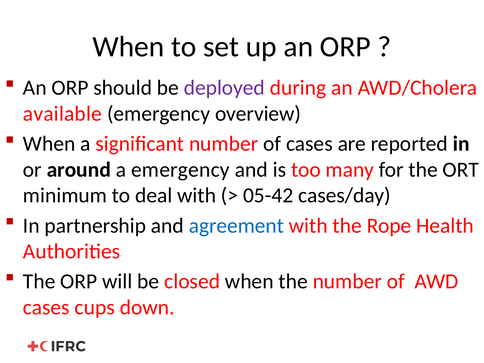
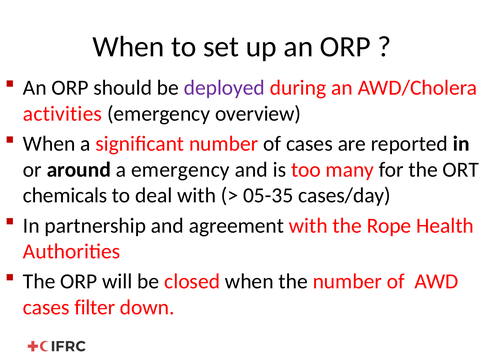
available: available -> activities (62, 114)
minimum: minimum -> chemicals (65, 195)
05-42: 05-42 -> 05-35 (268, 195)
agreement colour: blue -> black (236, 226)
cups: cups -> filter (95, 307)
